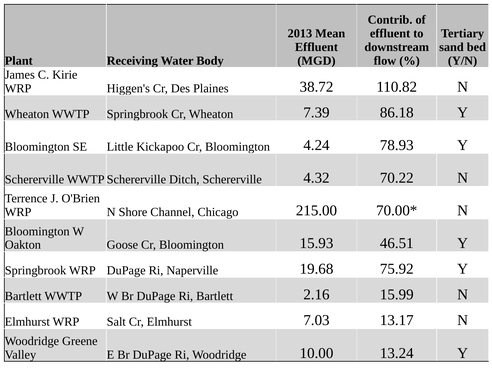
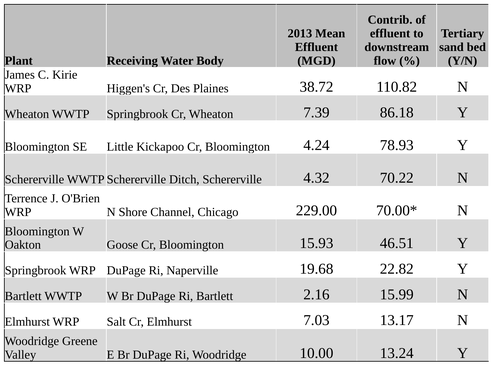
215.00: 215.00 -> 229.00 (316, 211)
75.92: 75.92 -> 22.82 (397, 269)
